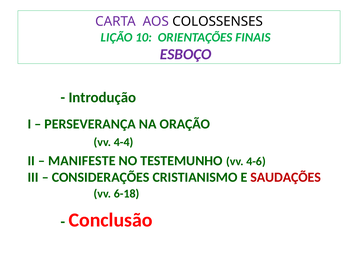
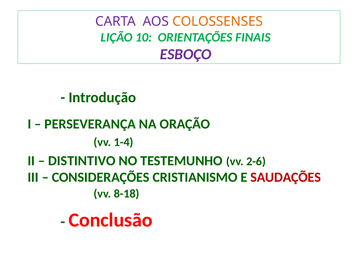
COLOSSENSES colour: black -> orange (218, 22)
4-4: 4-4 -> 1-4 (124, 142)
MANIFESTE: MANIFESTE -> DISTINTIVO (82, 161)
4-6: 4-6 -> 2-6 (256, 162)
6-18: 6-18 -> 8-18 (127, 194)
